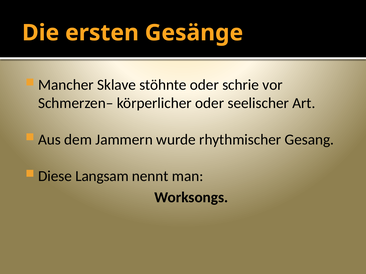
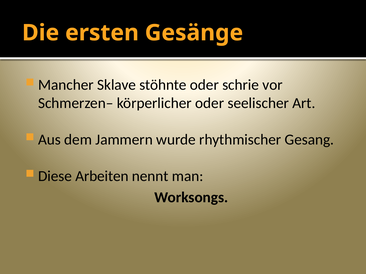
Langsam: Langsam -> Arbeiten (102, 176)
